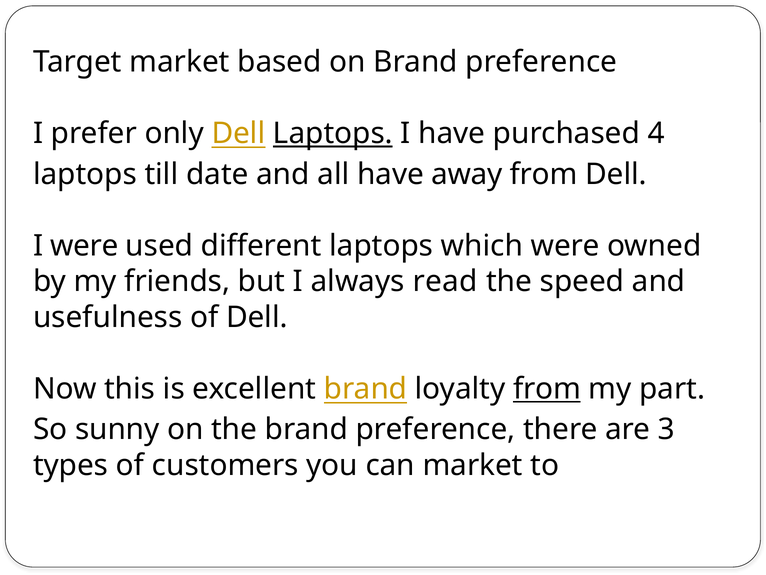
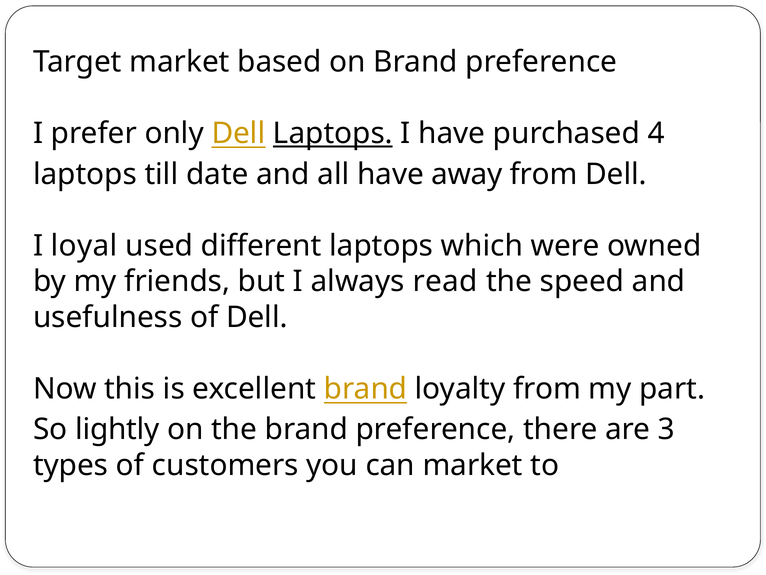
I were: were -> loyal (84, 246)
from underline: present -> none (547, 389)
sunny: sunny -> lightly (117, 429)
